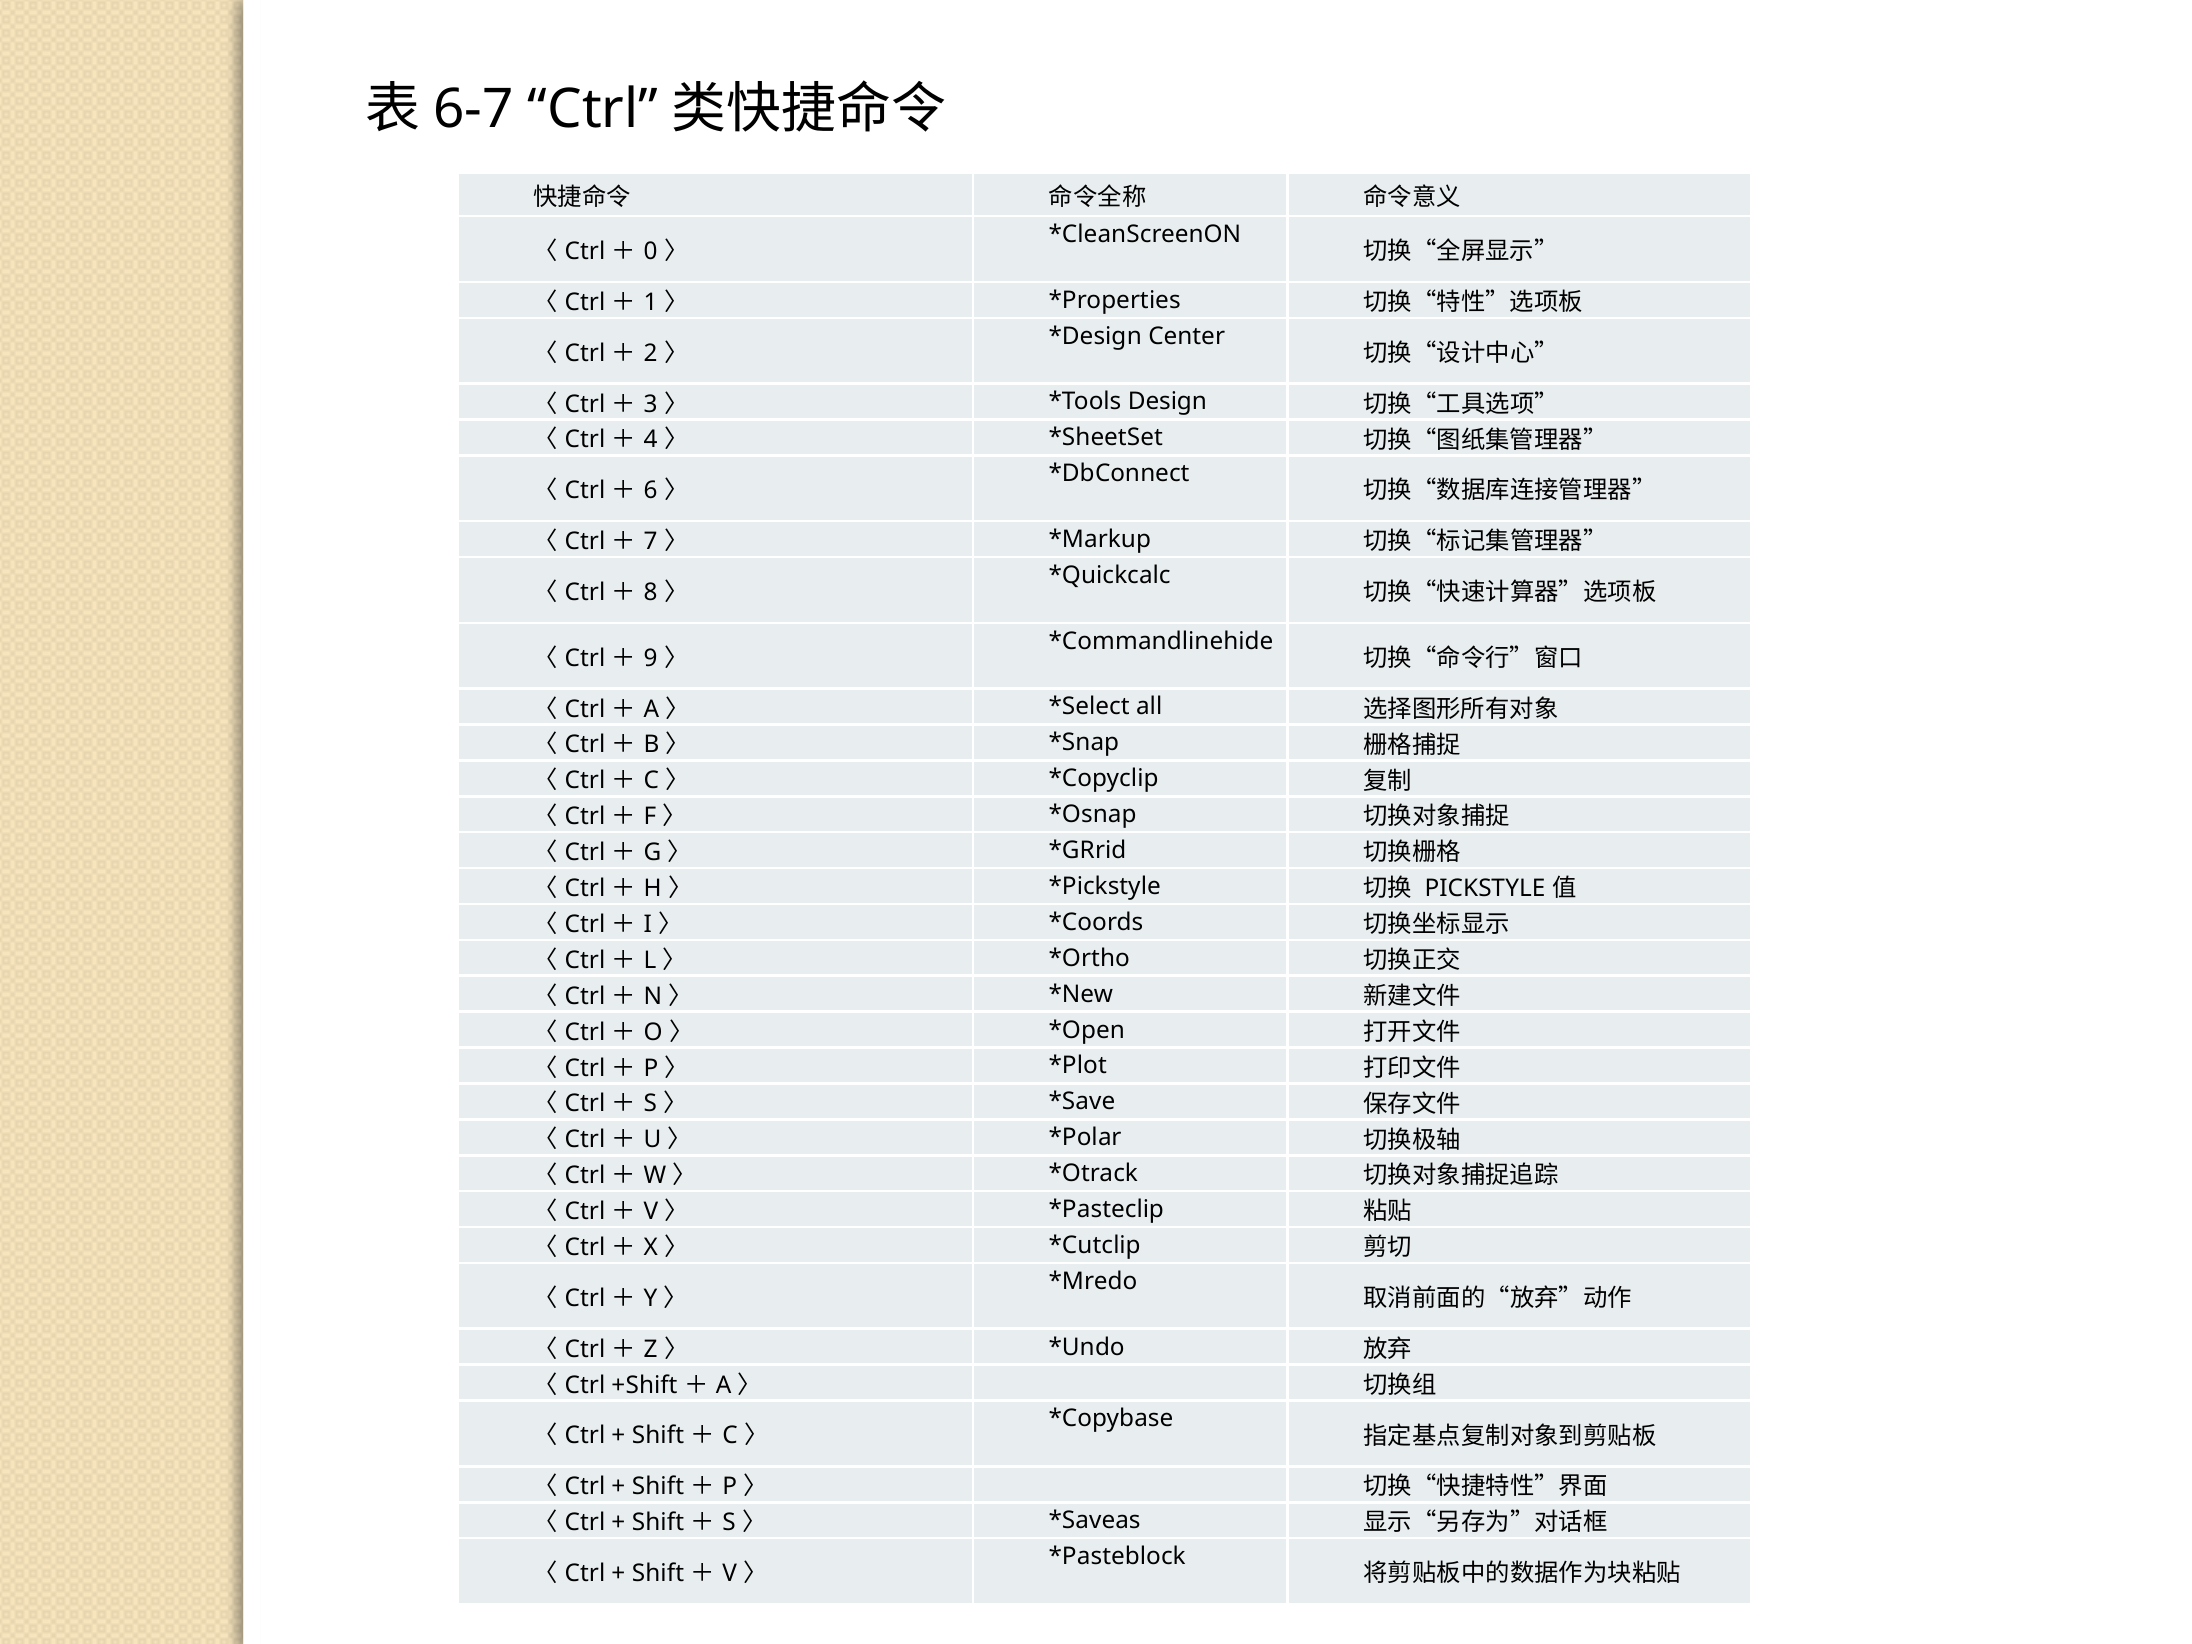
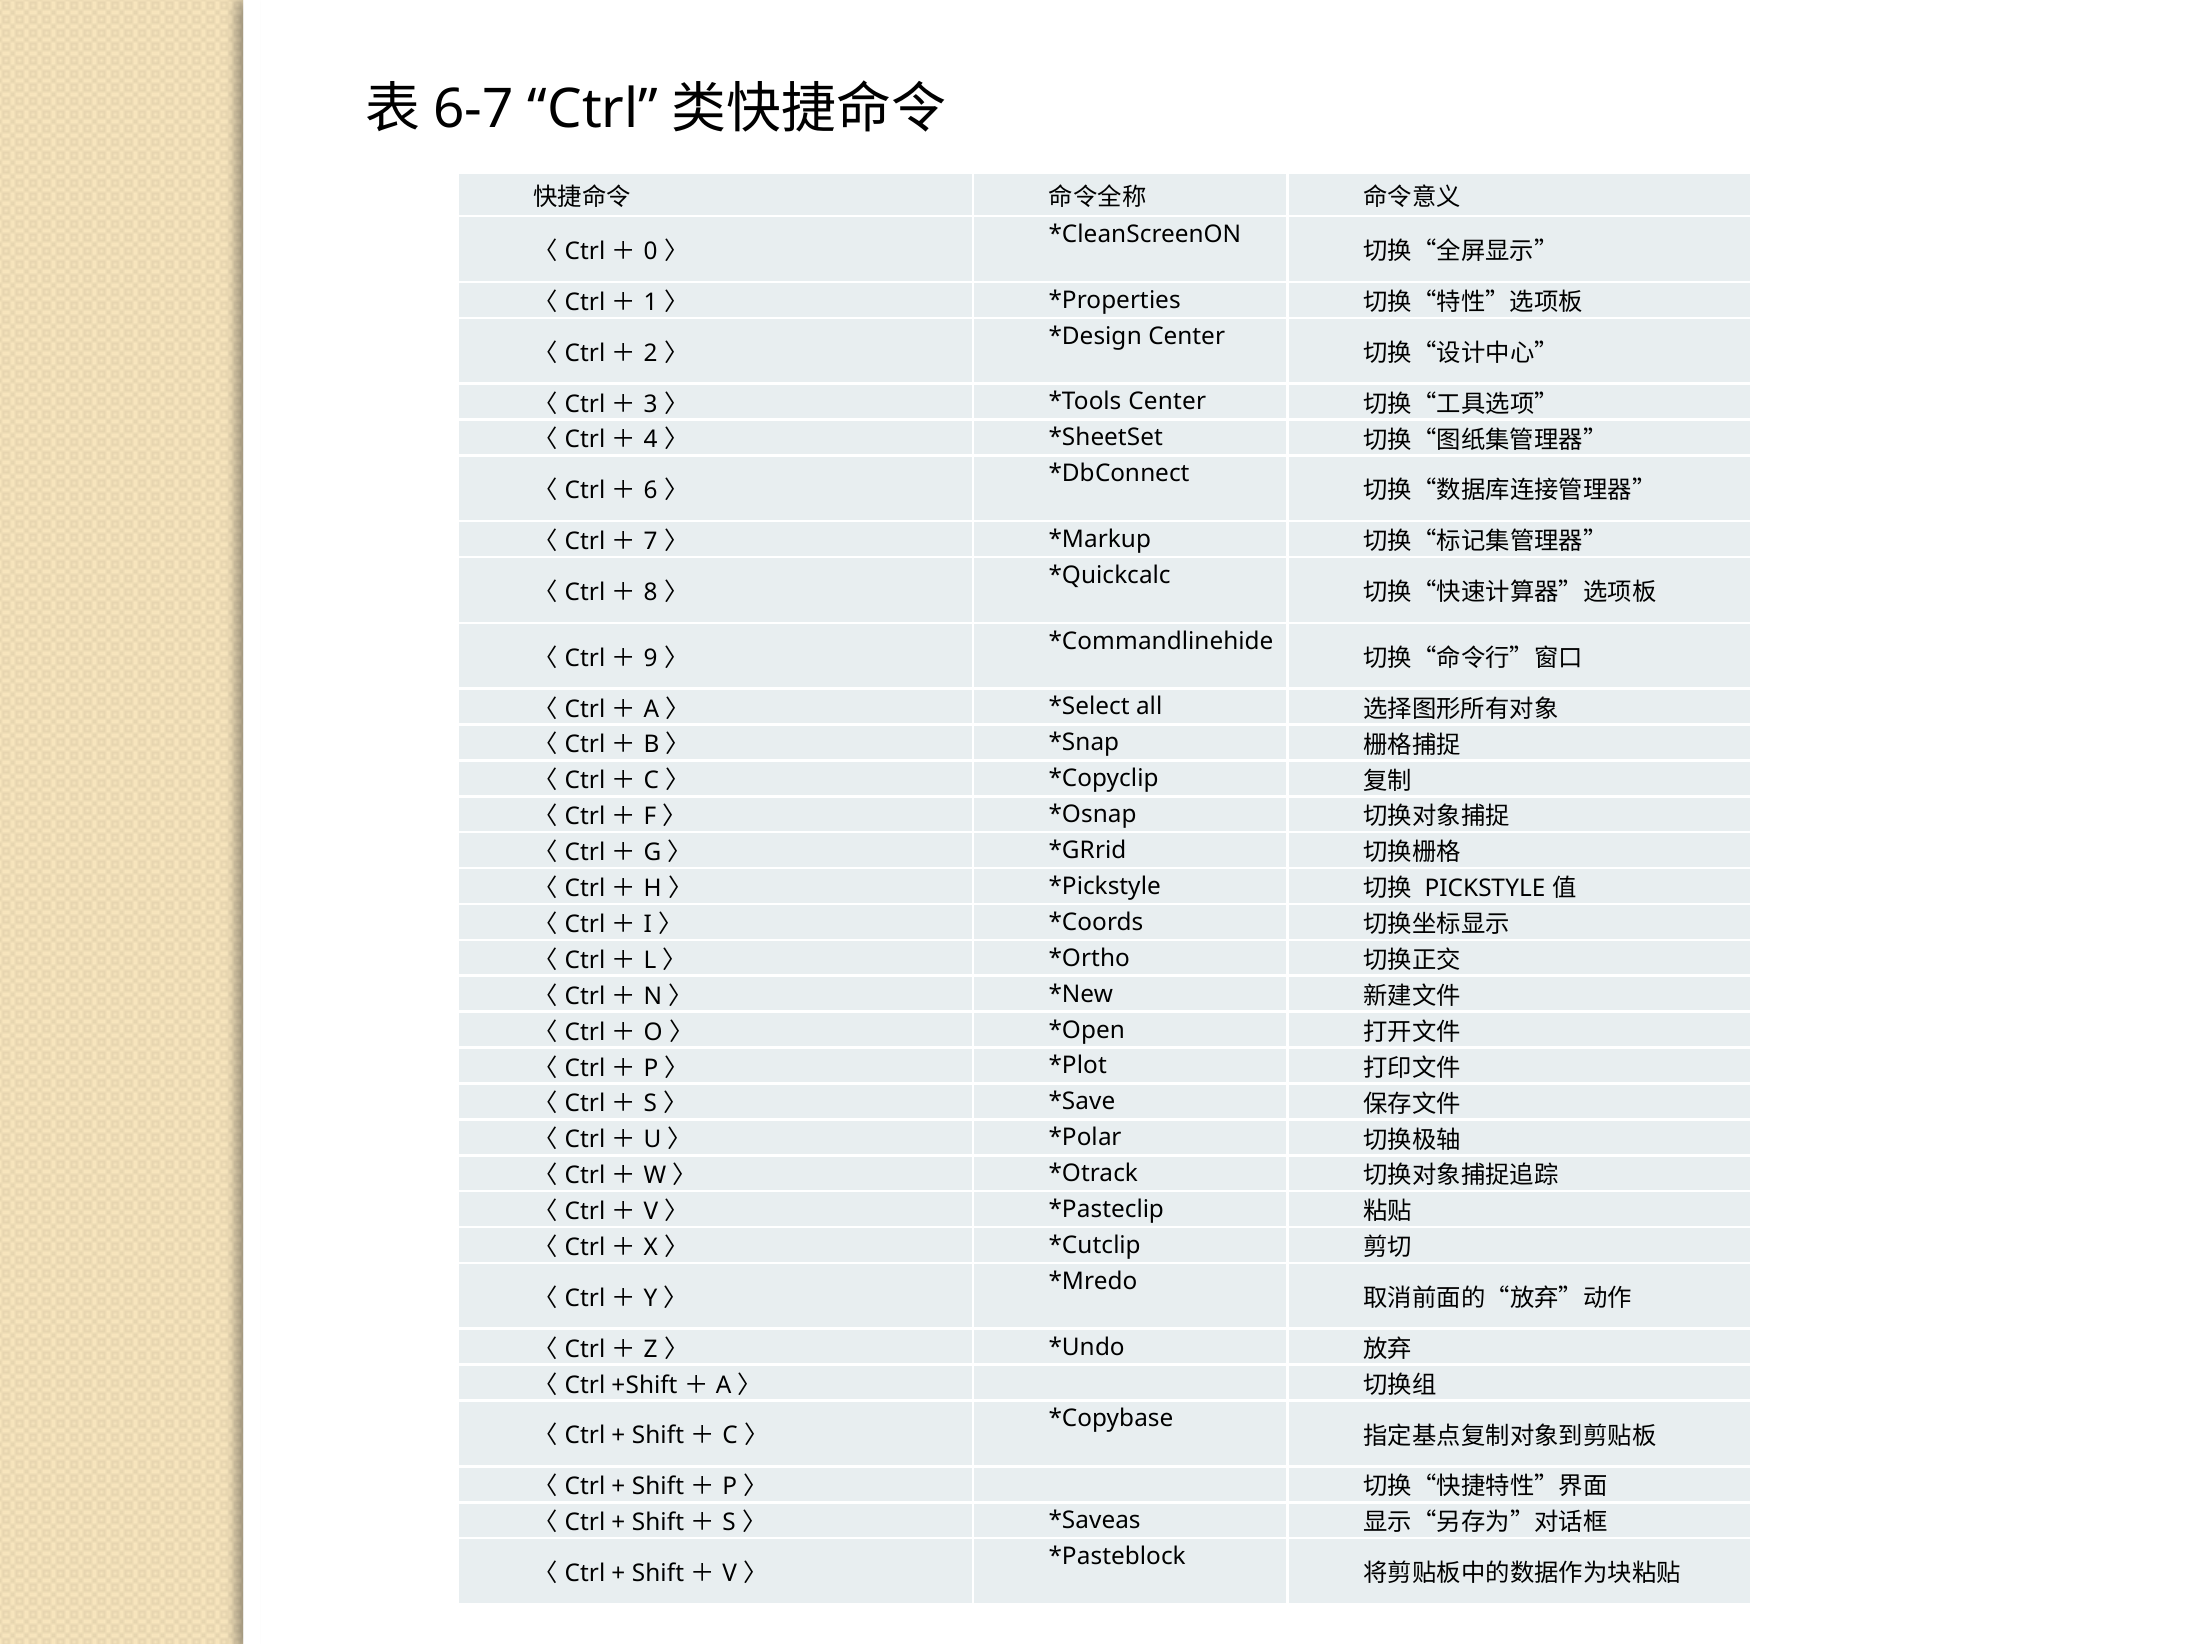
Design: Design -> Center (1167, 402)
